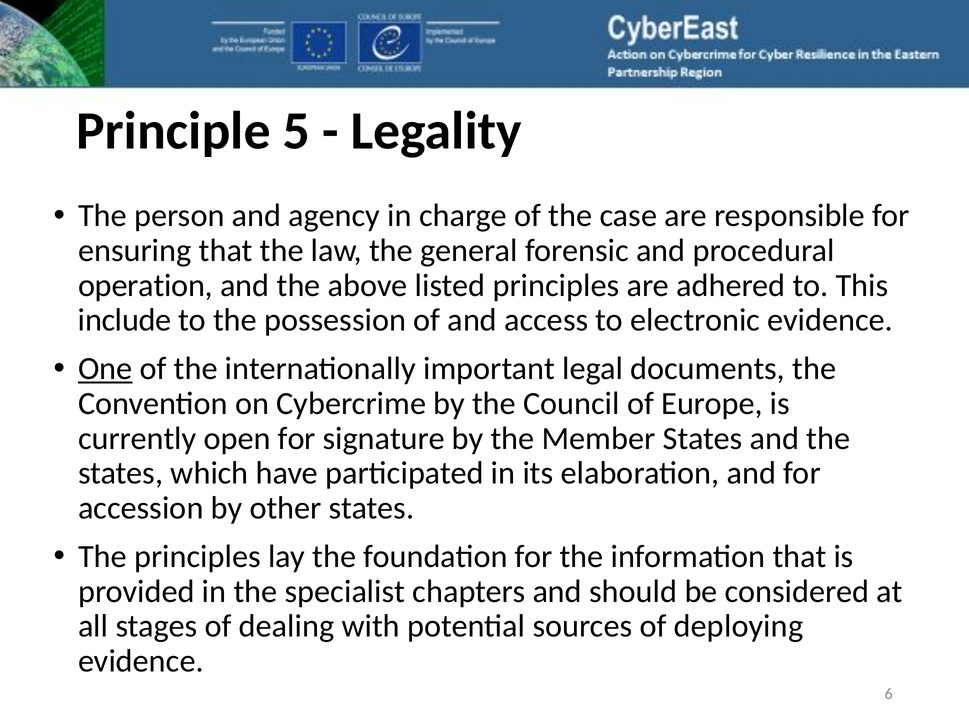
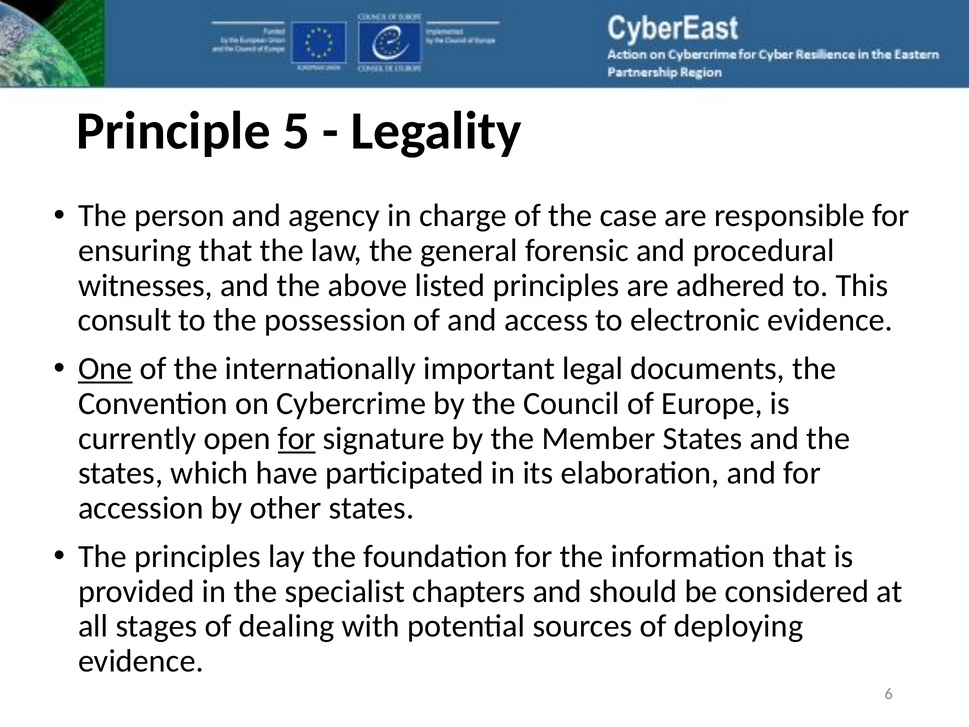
operation: operation -> witnesses (146, 285)
include: include -> consult (125, 320)
for underline: none -> present (297, 438)
